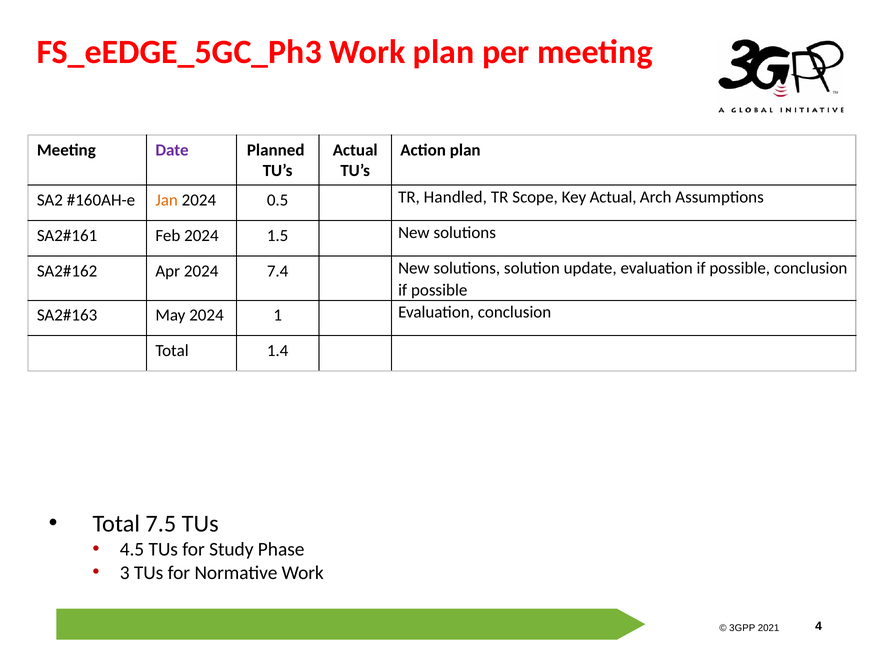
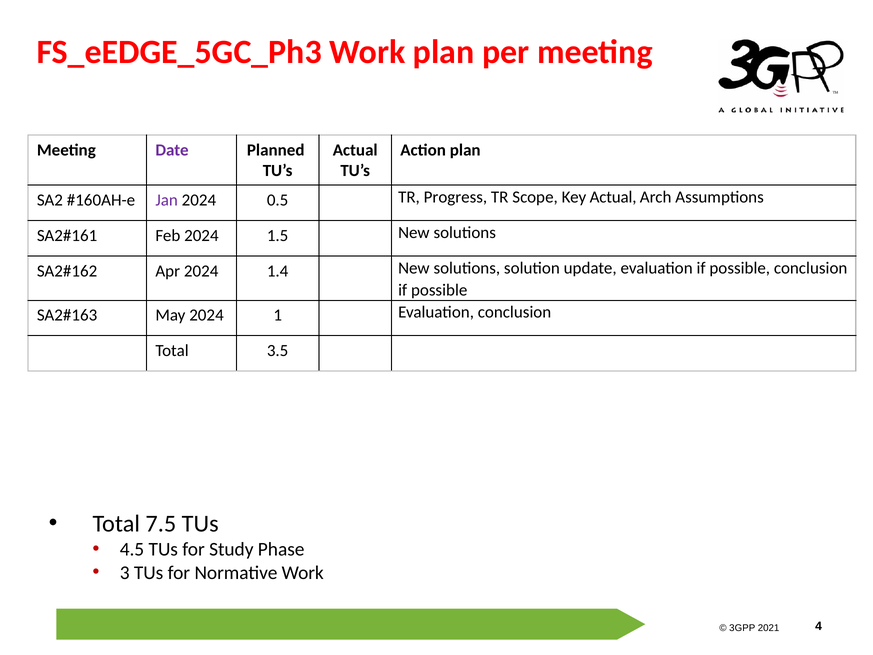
Jan colour: orange -> purple (167, 200)
Handled: Handled -> Progress (455, 197)
7.4: 7.4 -> 1.4 (278, 271)
1.4: 1.4 -> 3.5 (278, 350)
